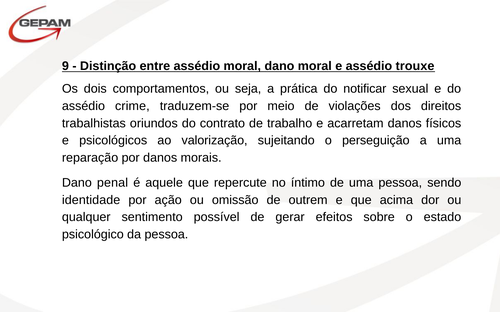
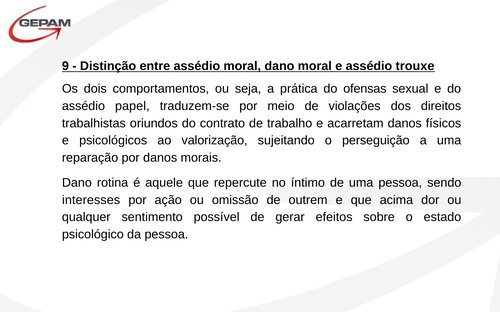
notificar: notificar -> ofensas (365, 89)
crime: crime -> papel (132, 106)
penal: penal -> rotina (113, 183)
identidade: identidade -> interesses (91, 200)
